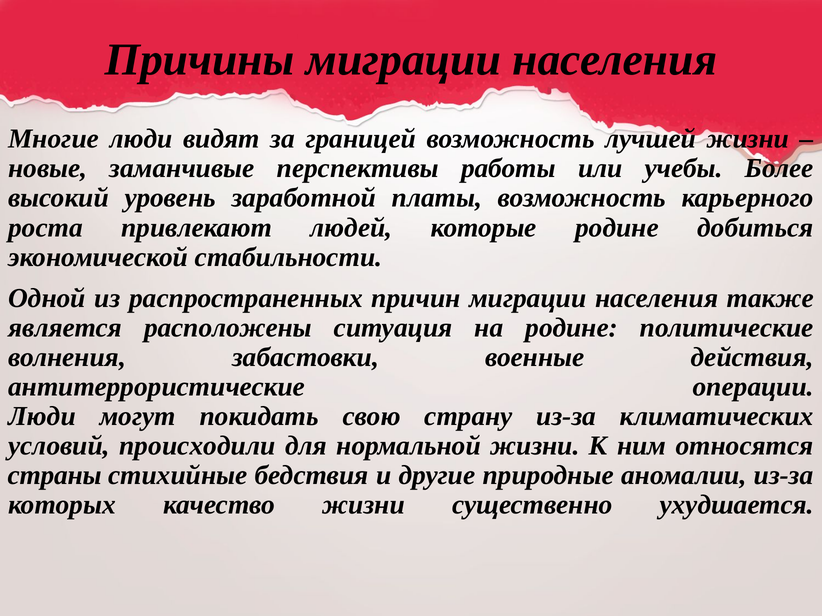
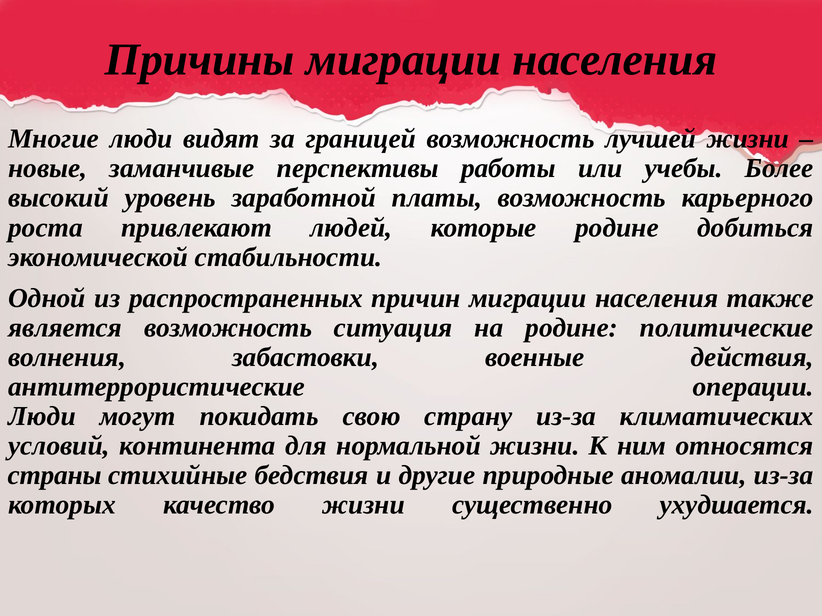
является расположены: расположены -> возможность (228, 328)
происходили: происходили -> континента (197, 446)
